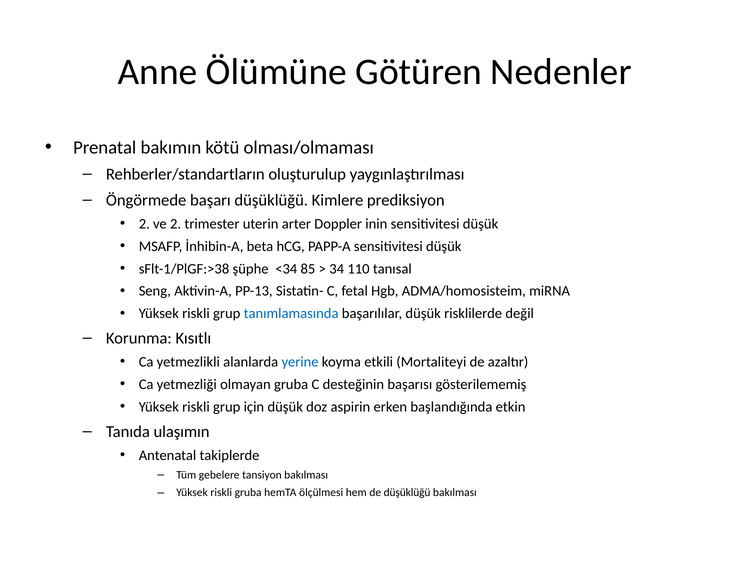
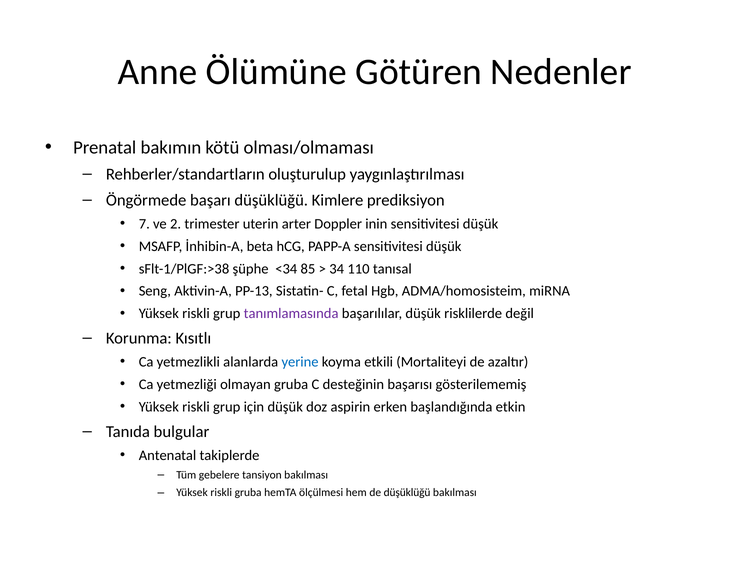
2: 2 -> 7 (144, 224)
tanımlamasında colour: blue -> purple (291, 314)
ulaşımın: ulaşımın -> bulgular (181, 432)
